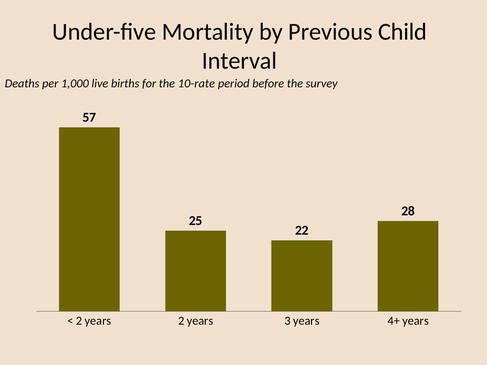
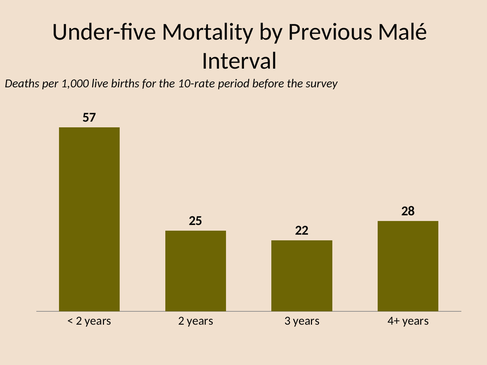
Child: Child -> Malé (402, 32)
